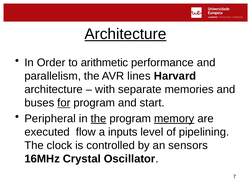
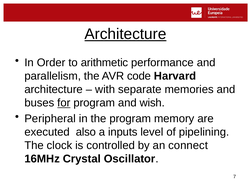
lines: lines -> code (139, 76)
start: start -> wish (152, 102)
the underline: present -> none (99, 118)
memory underline: present -> none (174, 118)
flow: flow -> also (86, 131)
sensors: sensors -> connect (188, 145)
